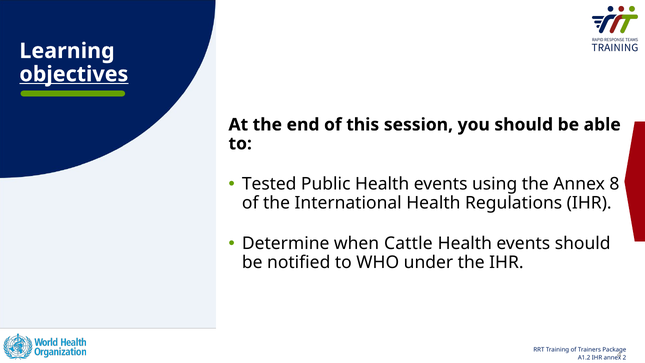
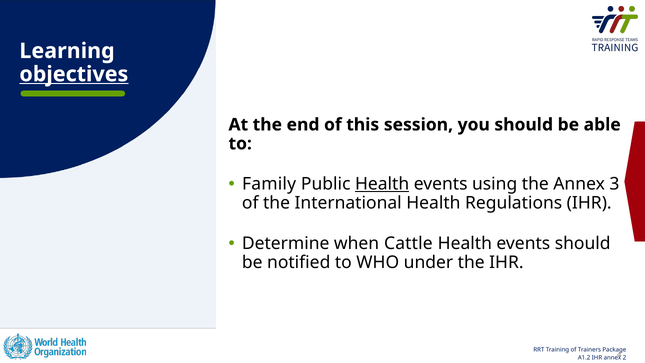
Tested: Tested -> Family (269, 184)
Health underline: none -> present (382, 184)
8: 8 -> 3 (614, 184)
